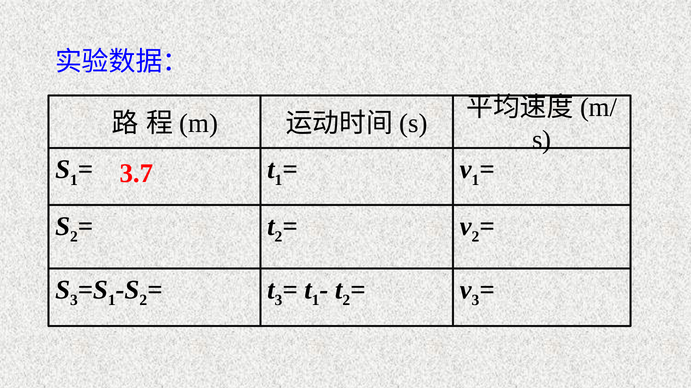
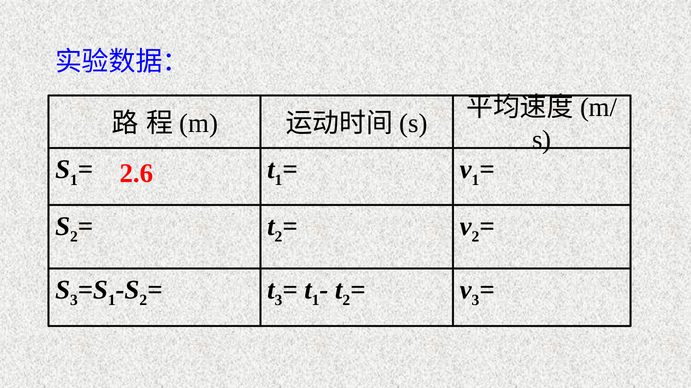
3.7: 3.7 -> 2.6 (136, 173)
